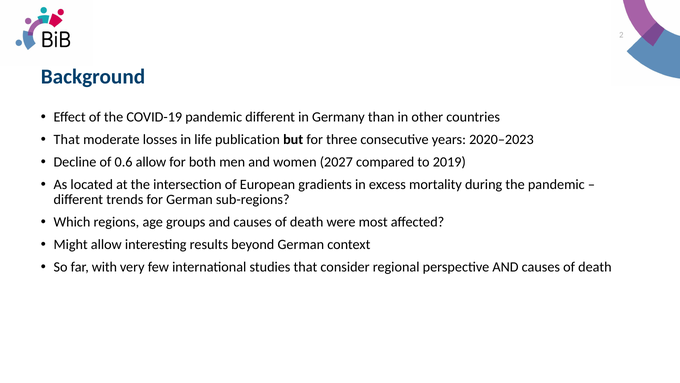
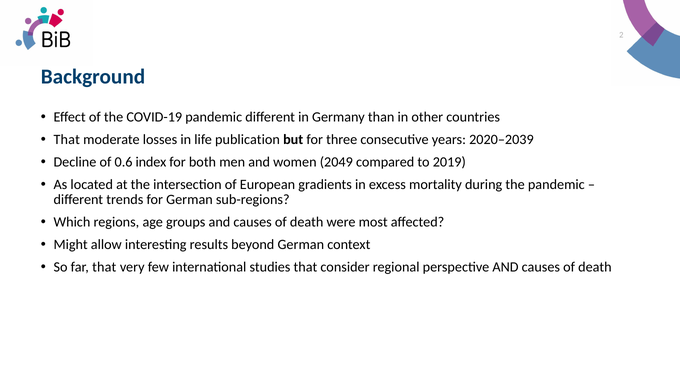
2020–2023: 2020–2023 -> 2020–2039 (501, 139)
0.6 allow: allow -> index (151, 162)
2027: 2027 -> 2049 (336, 162)
far with: with -> that (104, 267)
